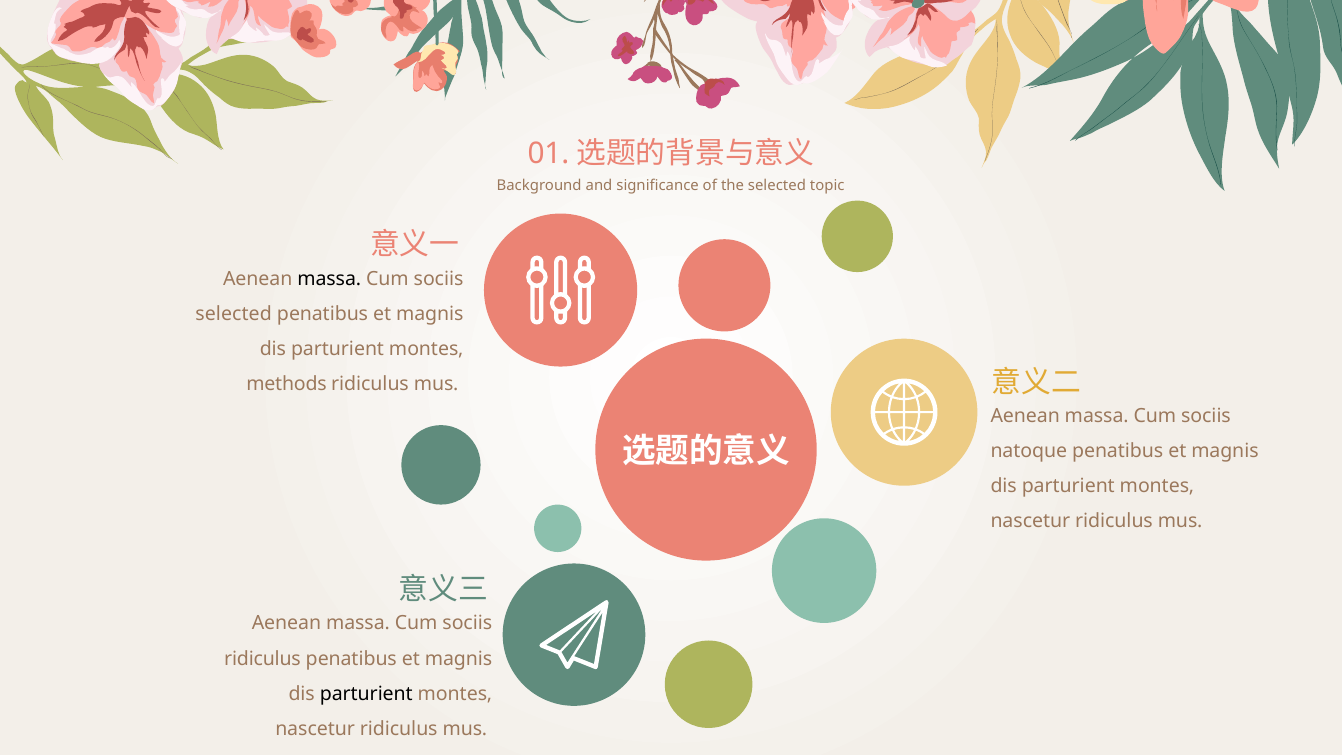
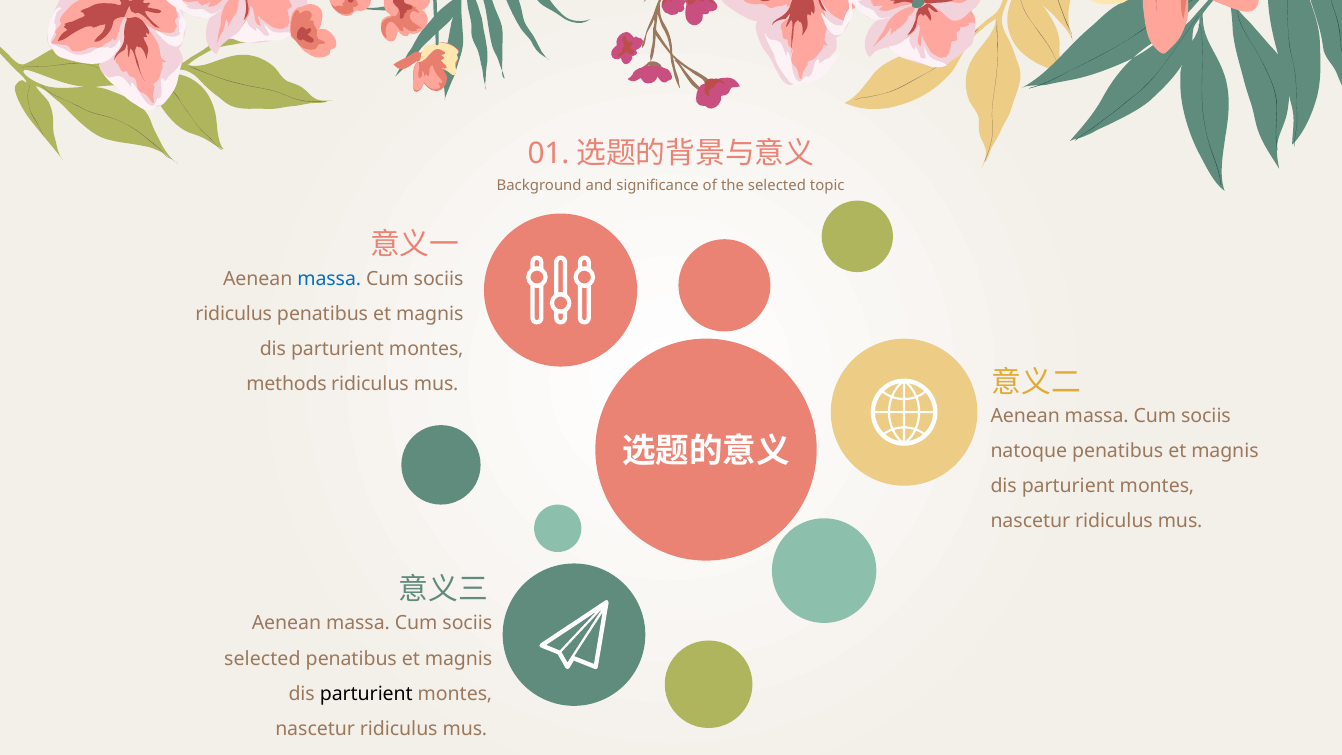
massa colour: black -> blue (329, 279)
selected: selected -> ridiculus (234, 314)
ridiculus: ridiculus -> selected (262, 659)
